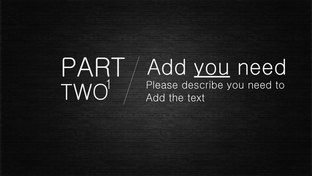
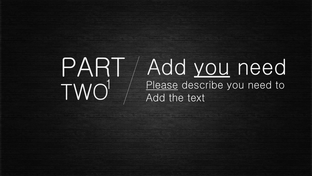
Please underline: none -> present (162, 85)
